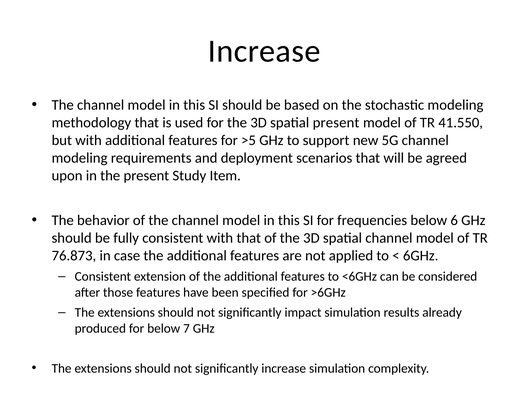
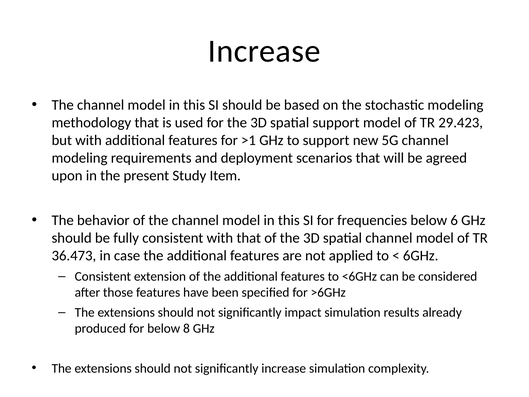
spatial present: present -> support (336, 123)
41.550: 41.550 -> 29.423 (461, 123)
>5: >5 -> >1 (249, 140)
76.873: 76.873 -> 36.473 (74, 256)
7: 7 -> 8 (187, 328)
